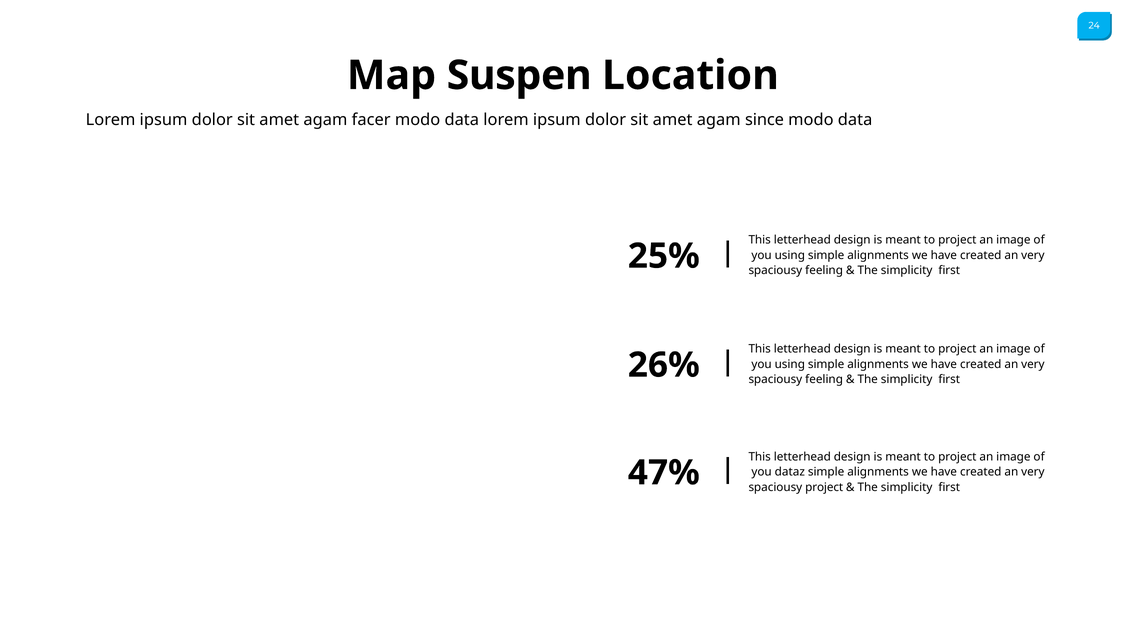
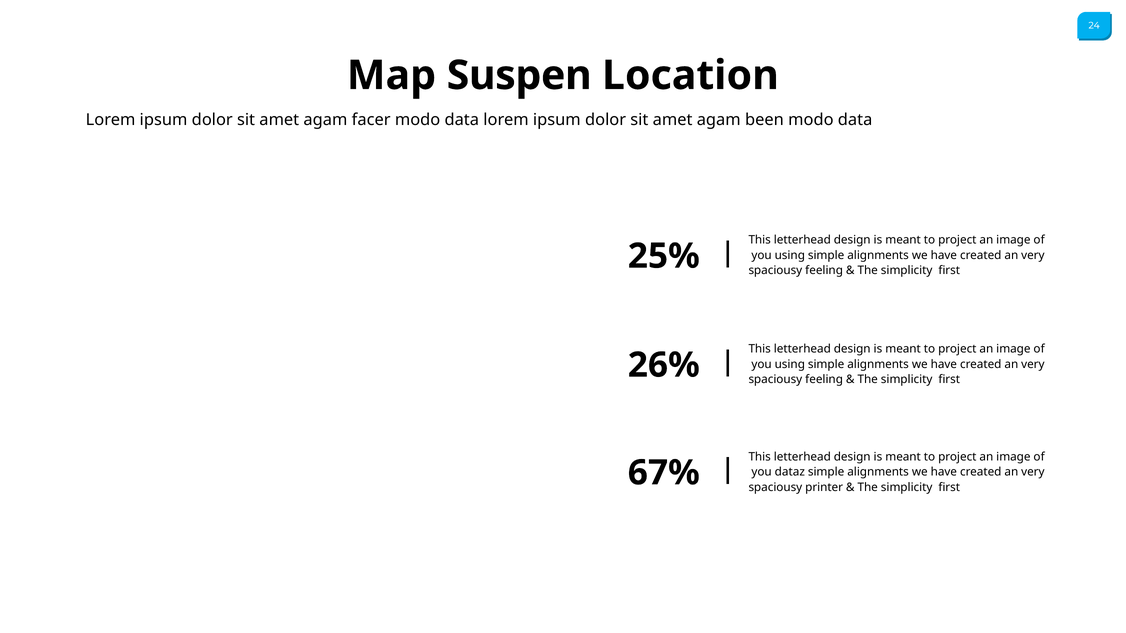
since: since -> been (764, 120)
47%: 47% -> 67% (664, 473)
spaciousy project: project -> printer (824, 488)
